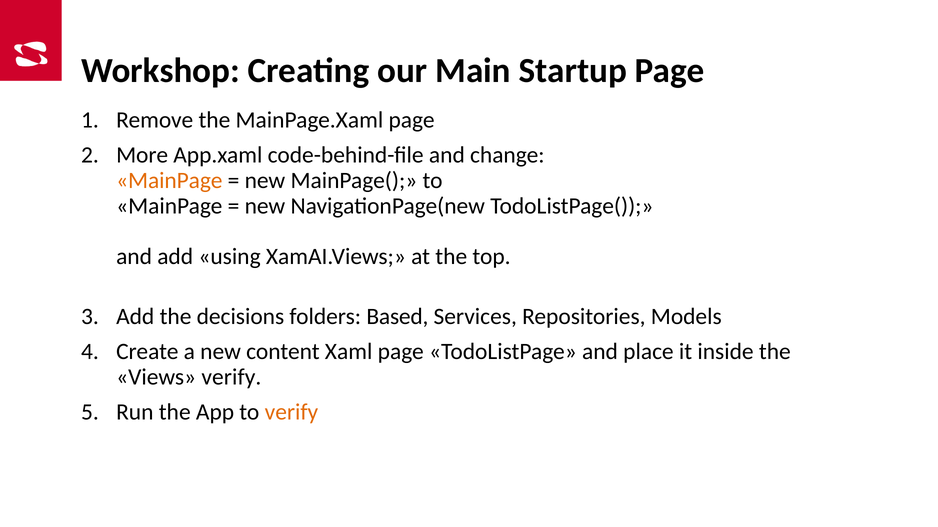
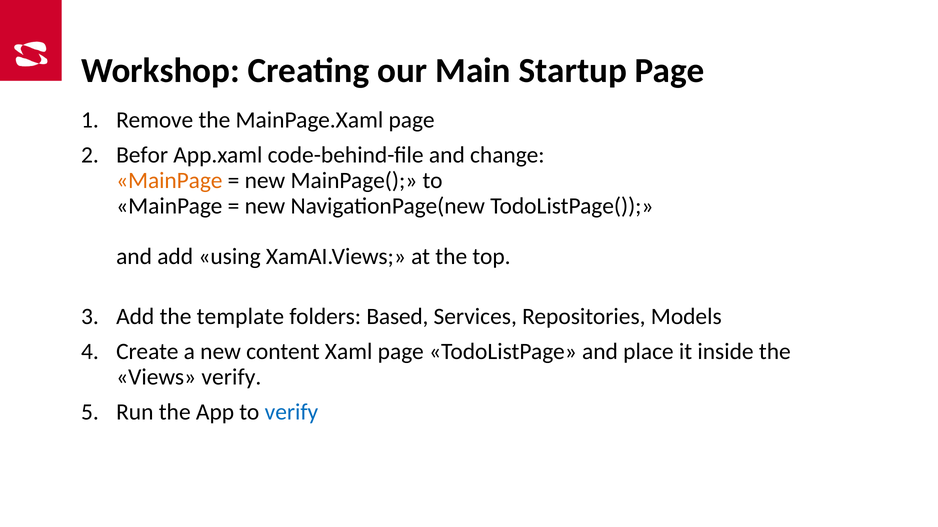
More: More -> Befor (142, 155)
decisions: decisions -> template (240, 317)
verify colour: orange -> blue (291, 413)
